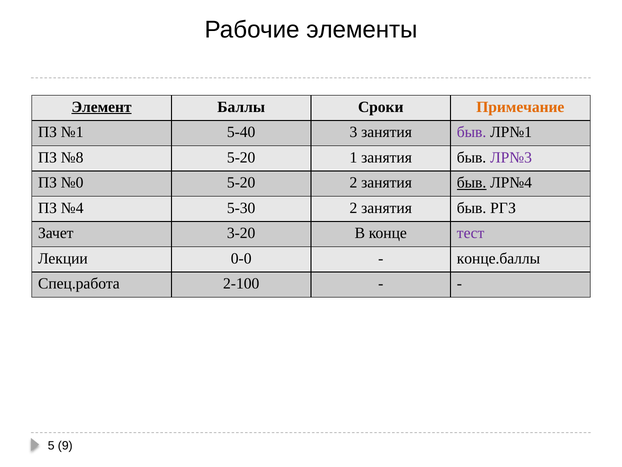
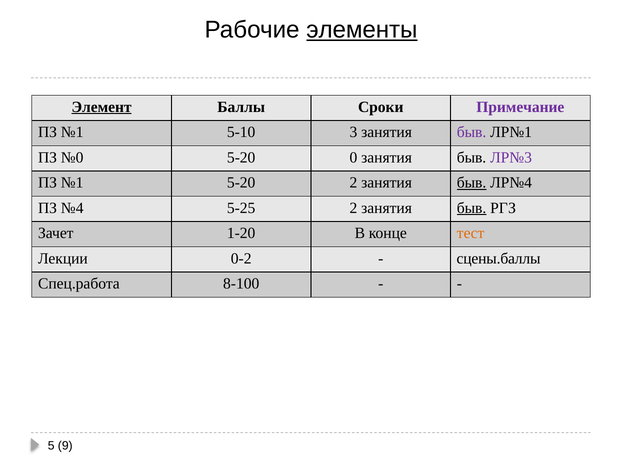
элементы underline: none -> present (362, 30)
Примечание colour: orange -> purple (520, 107)
5-40: 5-40 -> 5-10 (241, 132)
№8: №8 -> №0 (72, 157)
1: 1 -> 0 (353, 157)
№0: №0 -> №1 (72, 183)
5-30: 5-30 -> 5-25 (241, 208)
быв underline: none -> present (472, 208)
3-20: 3-20 -> 1-20 (241, 233)
тест colour: purple -> orange (471, 233)
0-0: 0-0 -> 0-2 (241, 258)
конце.баллы: конце.баллы -> сцены.баллы (499, 258)
2-100: 2-100 -> 8-100 (241, 283)
